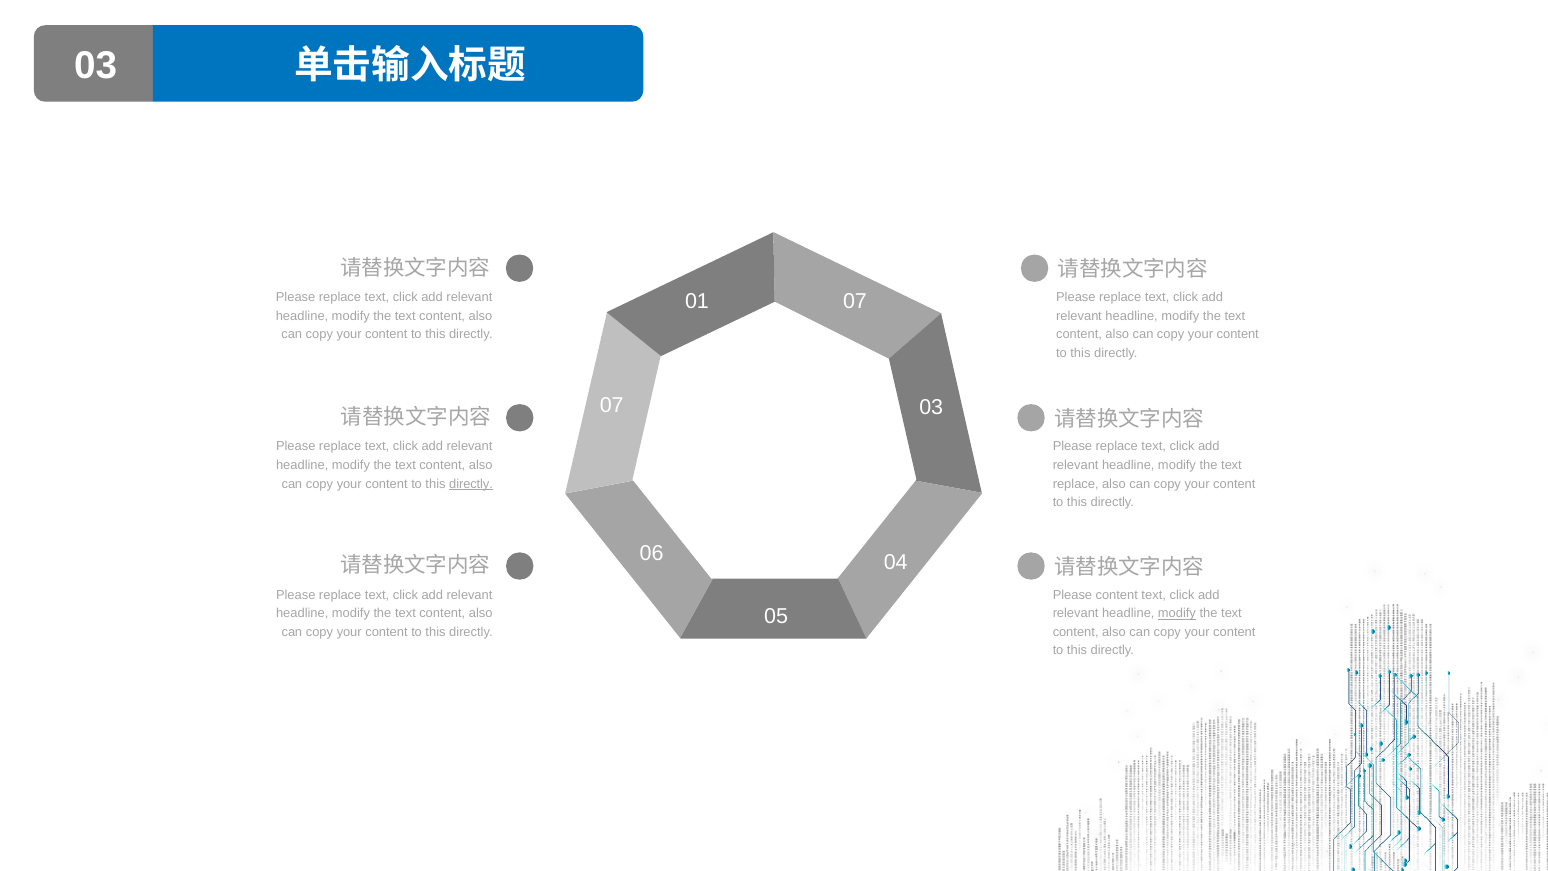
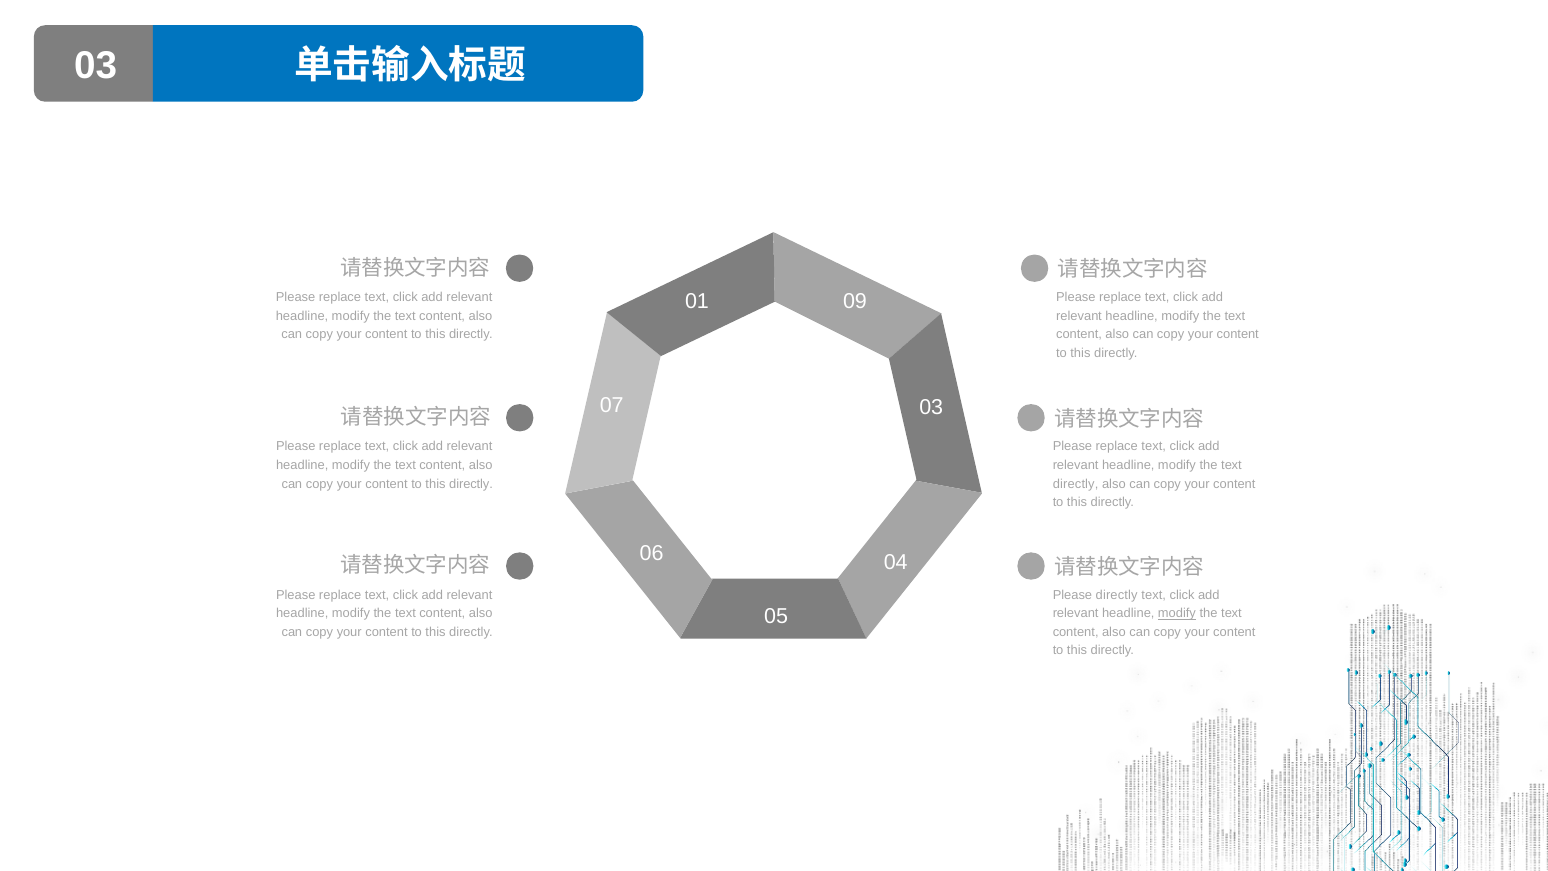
01 07: 07 -> 09 (855, 301)
directly underline: present -> none (471, 484)
replace: replace -> directly (1076, 484)
Please content: content -> directly (1117, 595)
